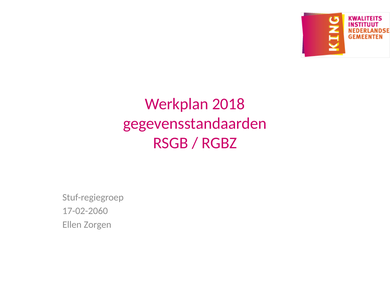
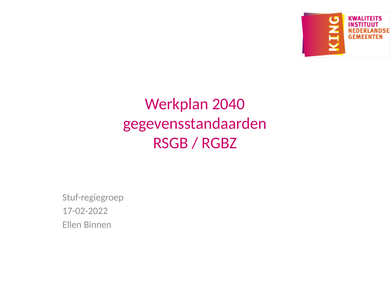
2018: 2018 -> 2040 (228, 104)
17-02-2060: 17-02-2060 -> 17-02-2022 (85, 211)
Zorgen: Zorgen -> Binnen (98, 224)
